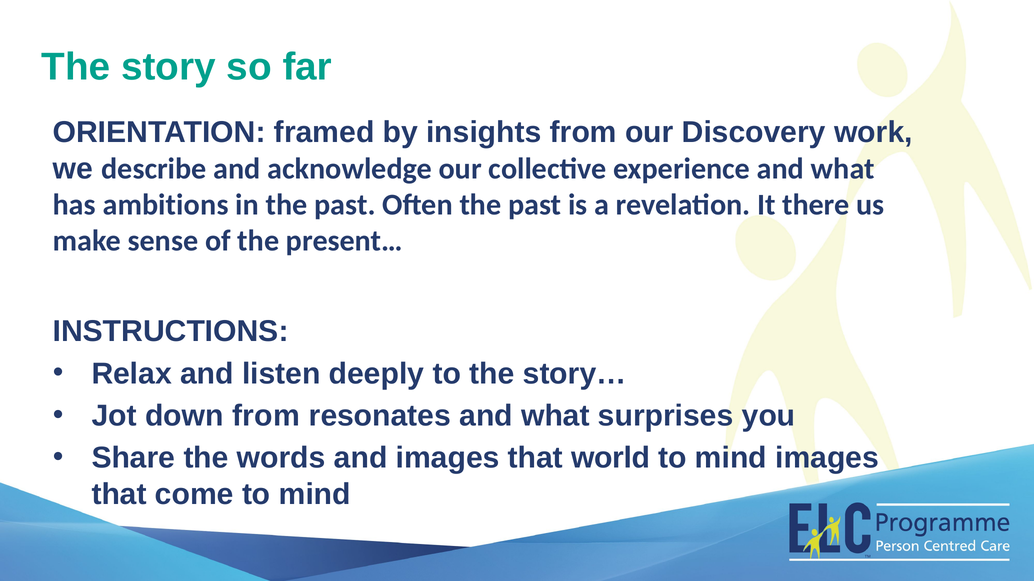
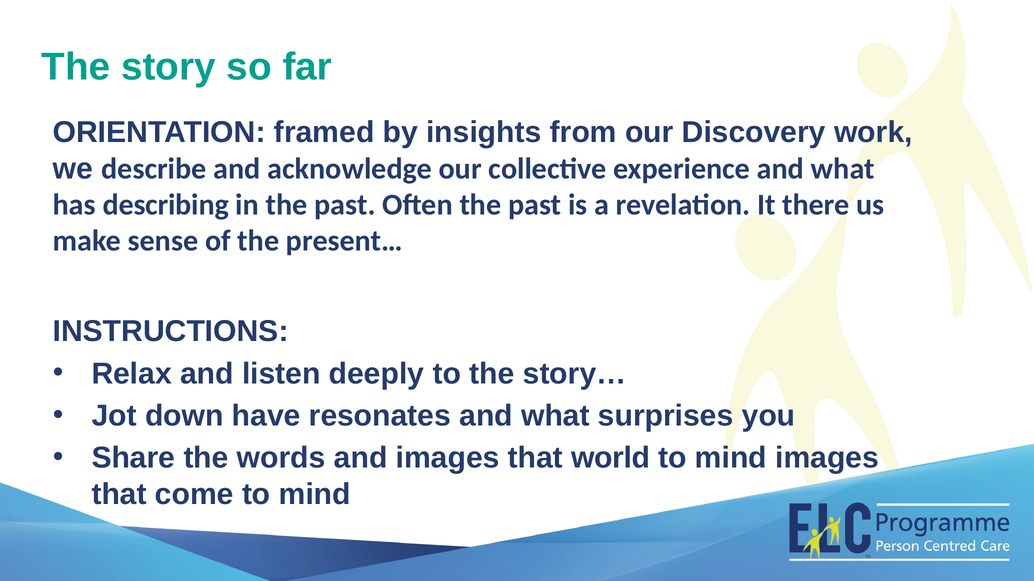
ambitions: ambitions -> describing (166, 205)
down from: from -> have (266, 416)
